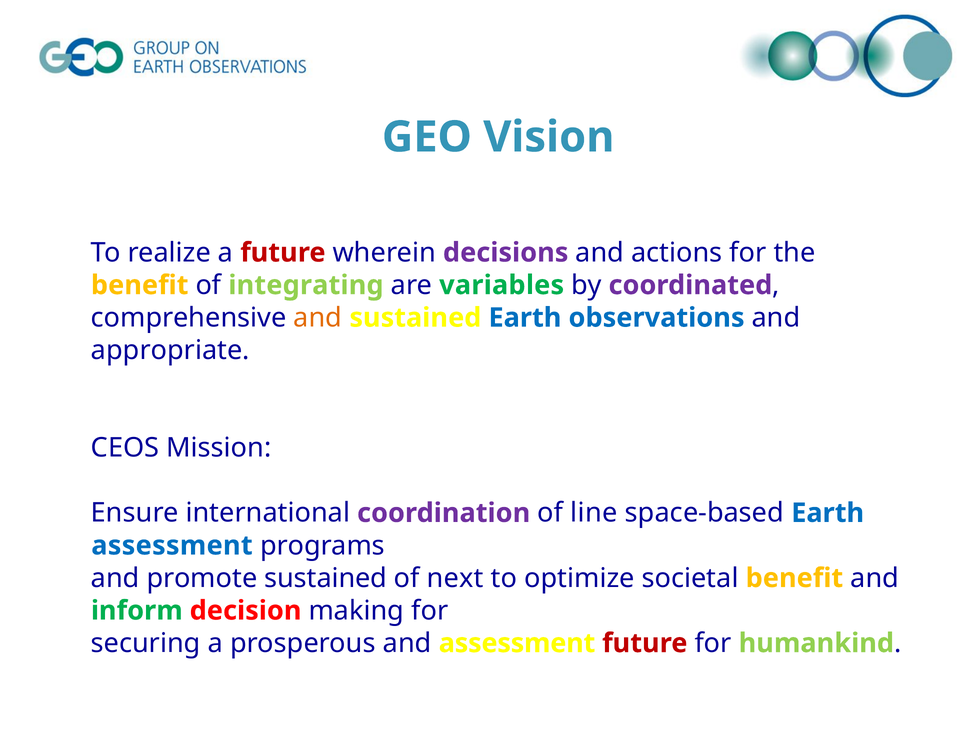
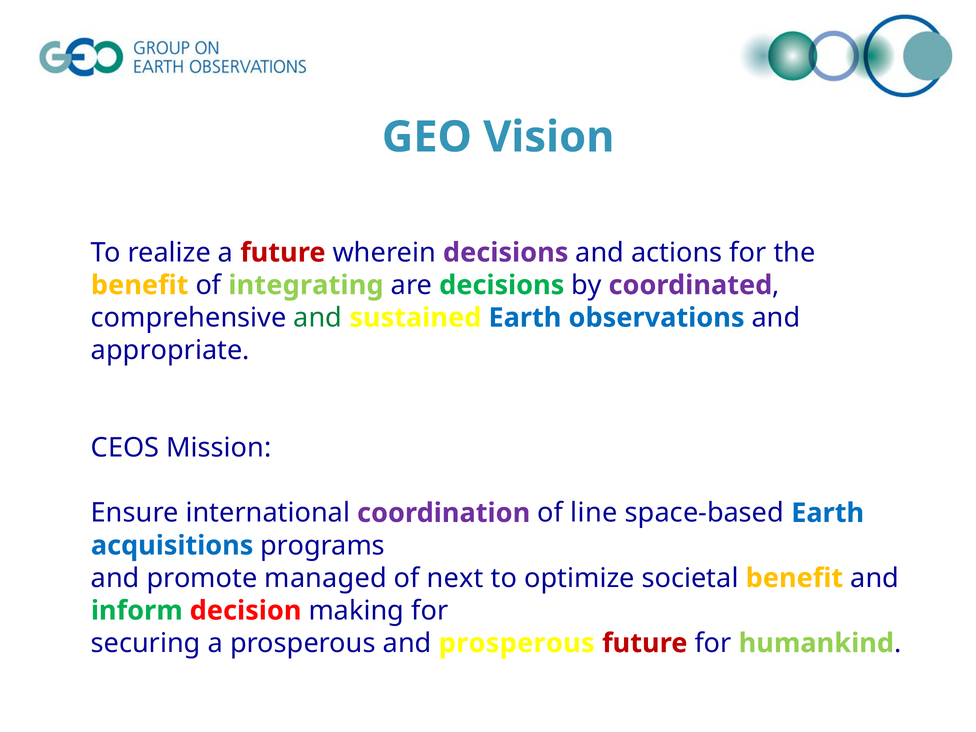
are variables: variables -> decisions (502, 285)
and colour: orange -> green (318, 318)
assessment: assessment -> acquisitions (172, 546)
promote sustained: sustained -> managed (326, 578)
and assessment: assessment -> prosperous (517, 643)
